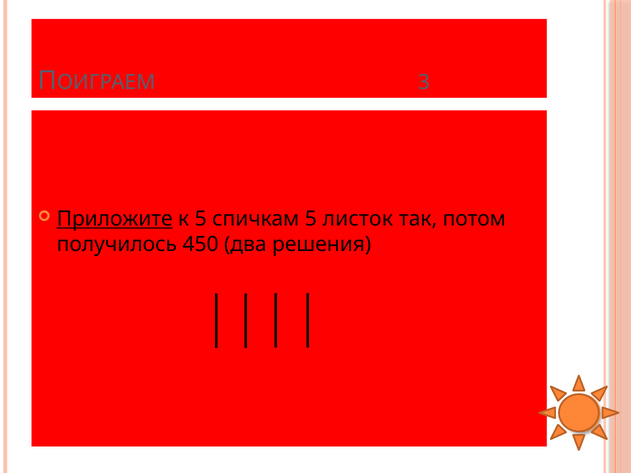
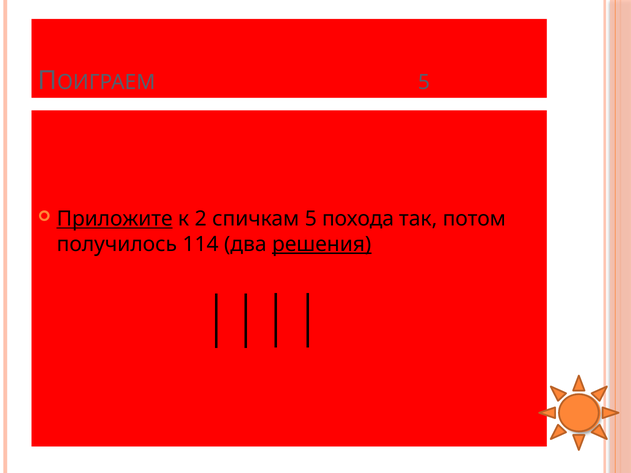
3: 3 -> 5 (424, 82)
к 5: 5 -> 2 (201, 219)
листок: листок -> похода (358, 219)
450: 450 -> 114 (201, 244)
решения underline: none -> present (322, 244)
